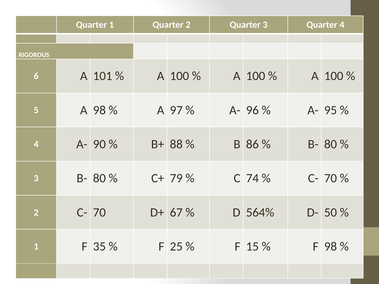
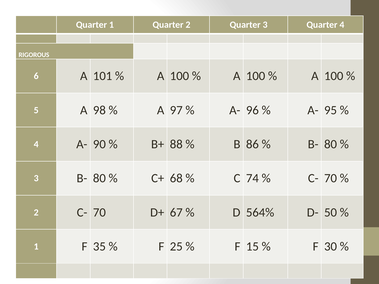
79: 79 -> 68 (176, 178)
F 98: 98 -> 30 (331, 247)
